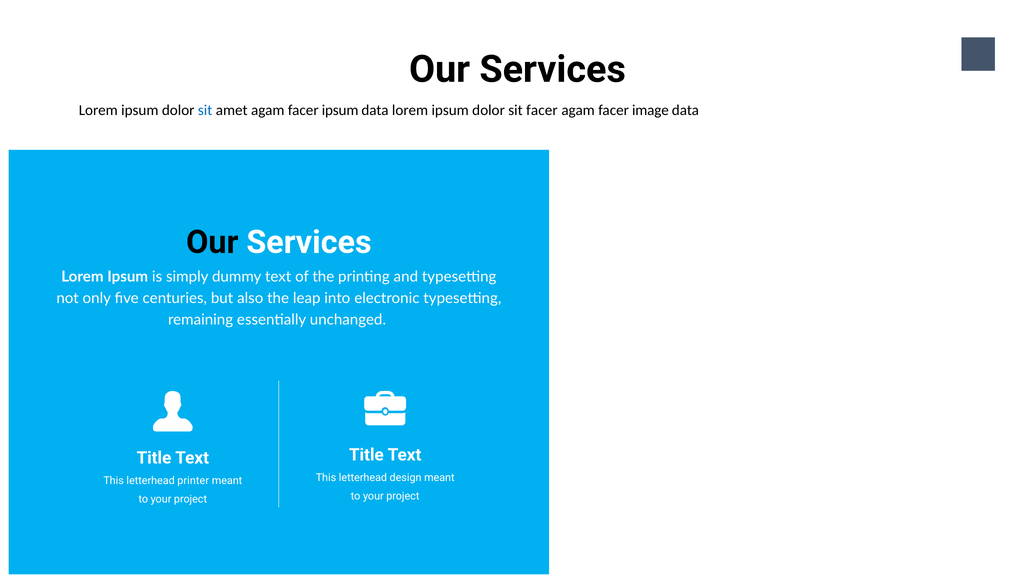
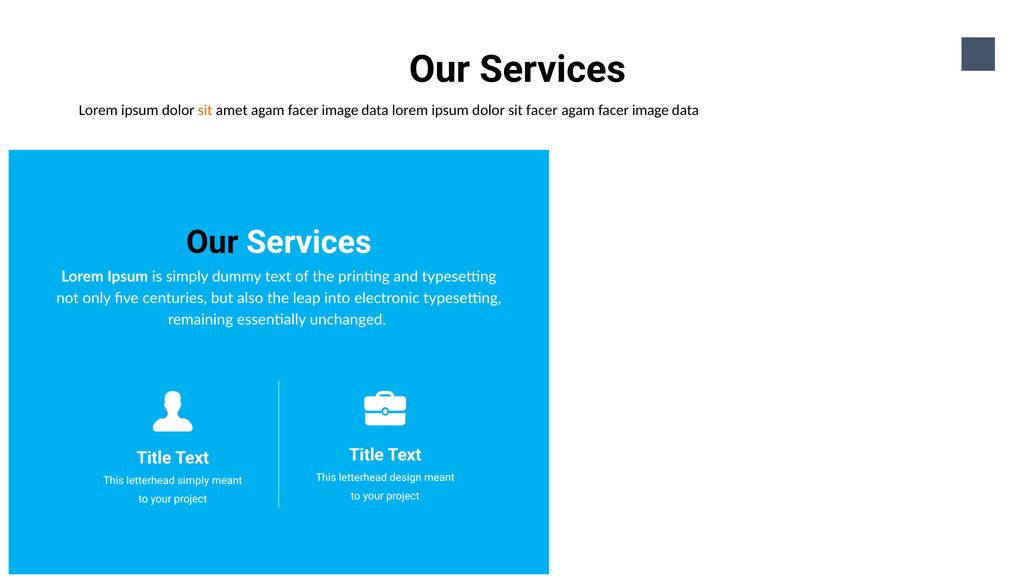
sit colour: blue -> orange (205, 110)
amet agam facer ipsum: ipsum -> image (340, 110)
letterhead printer: printer -> simply (193, 481)
